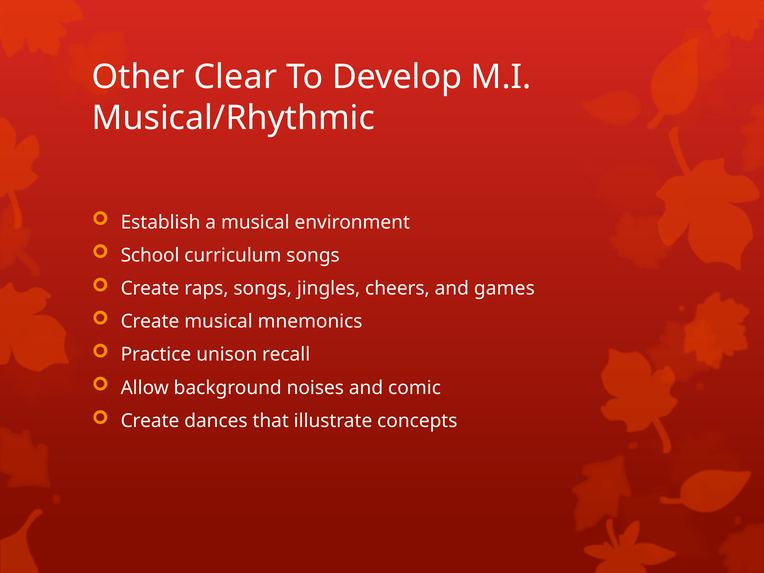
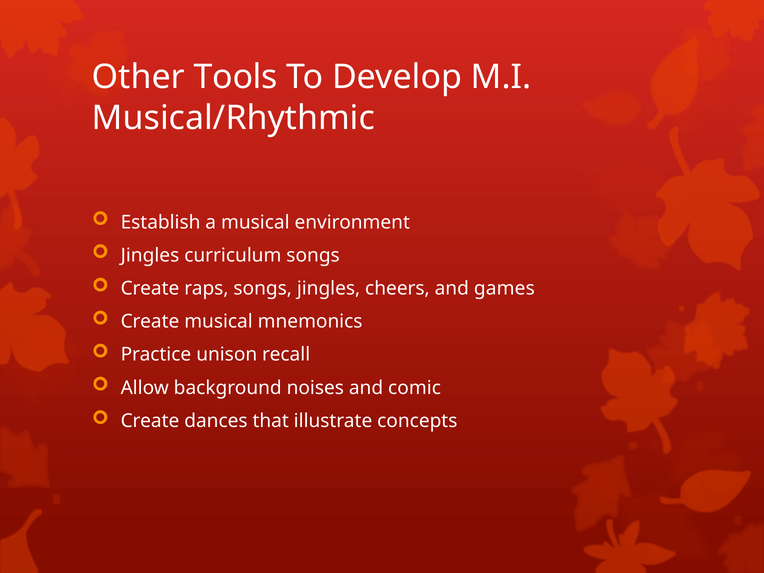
Clear: Clear -> Tools (236, 77)
School: School -> Jingles (150, 255)
